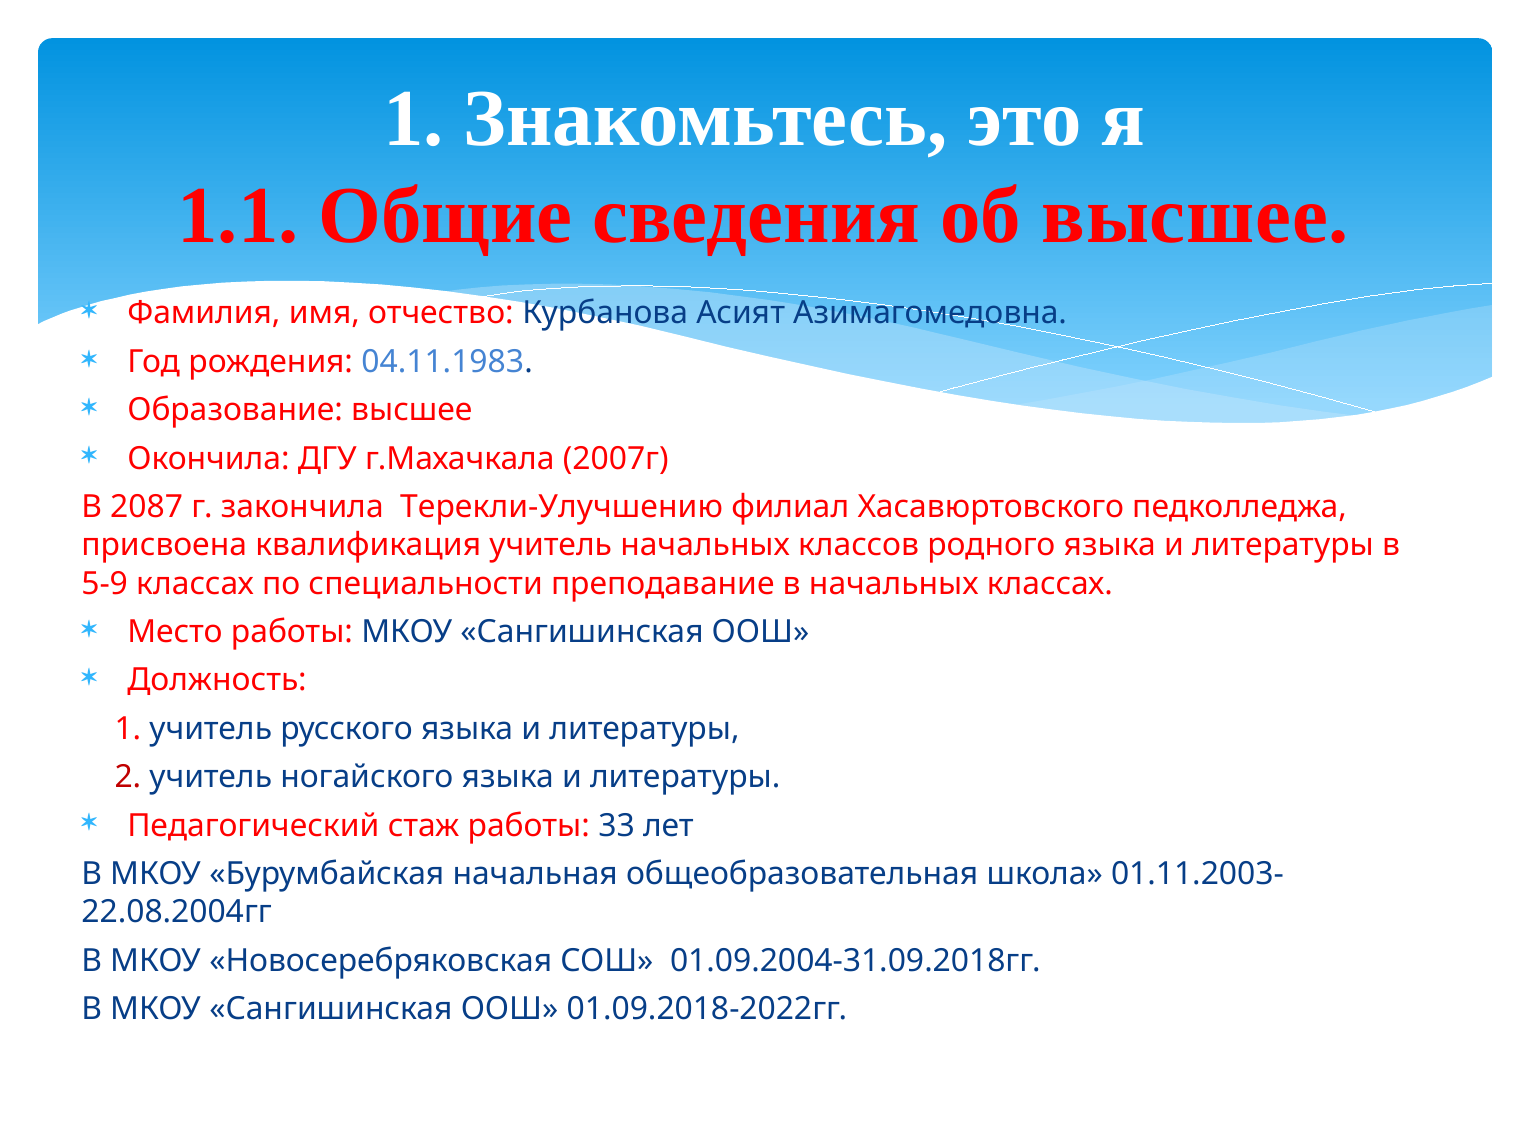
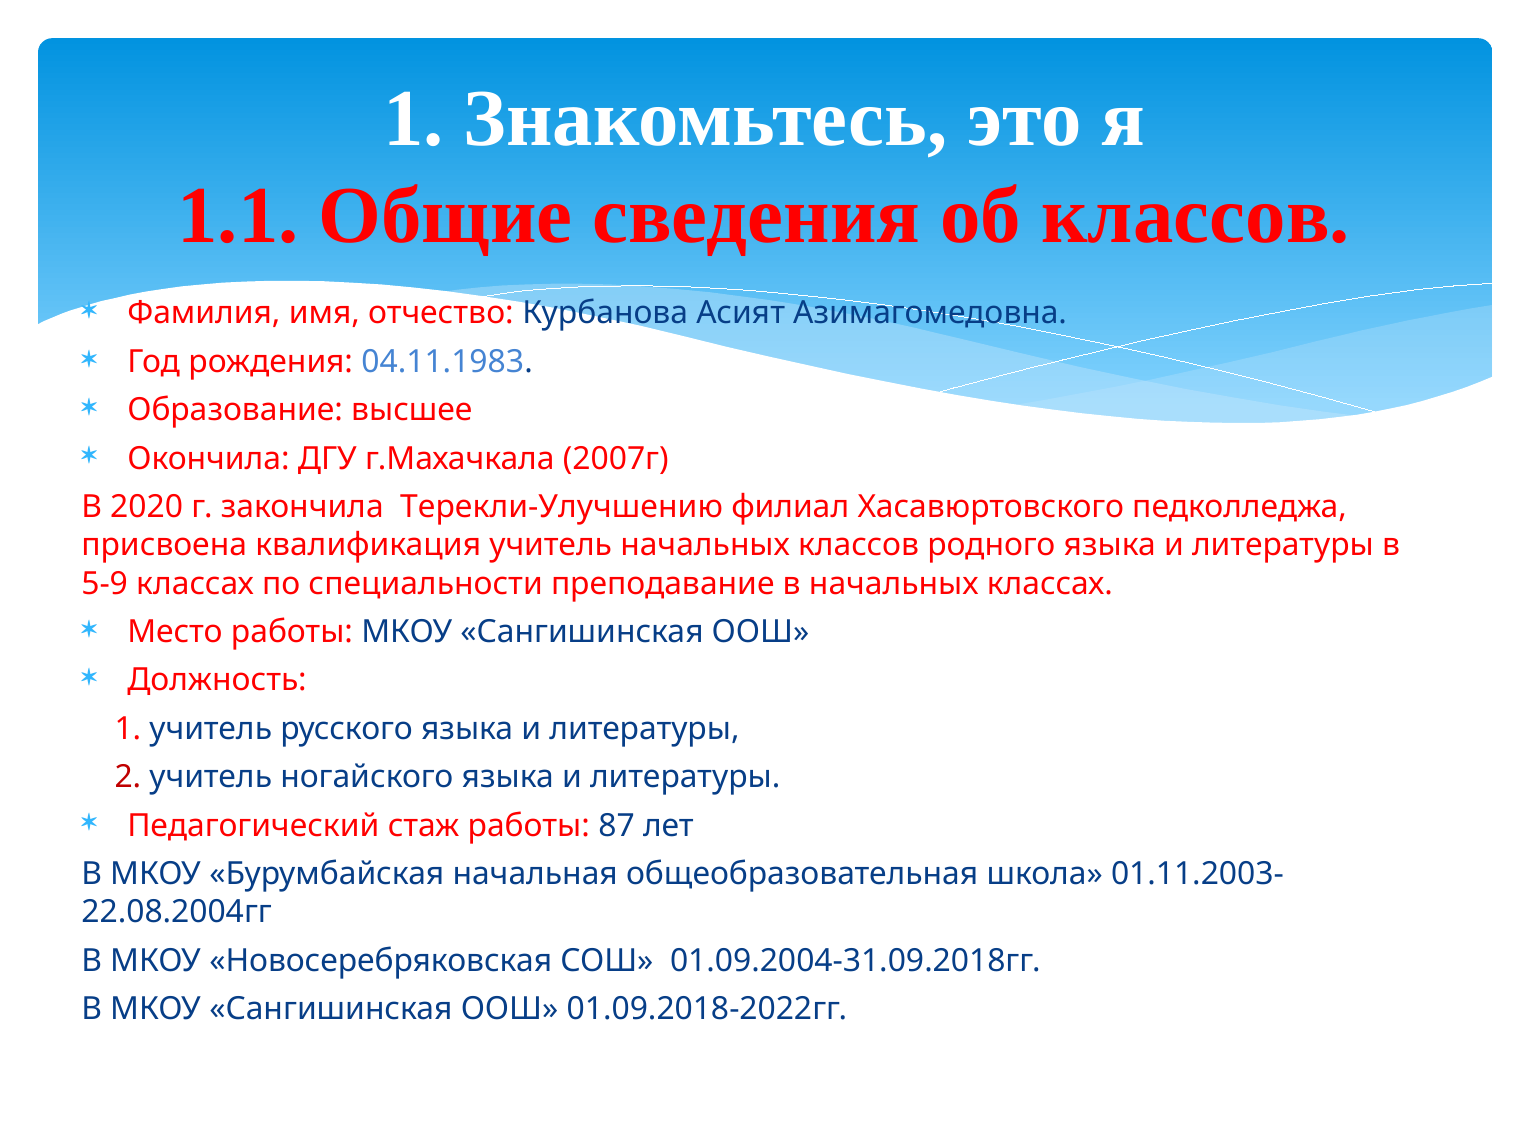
об высшее: высшее -> классов (1196, 215)
2087: 2087 -> 2020 (147, 507)
33: 33 -> 87 (617, 825)
